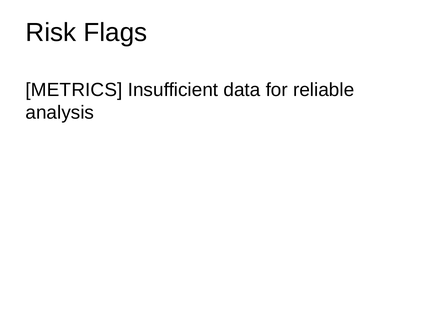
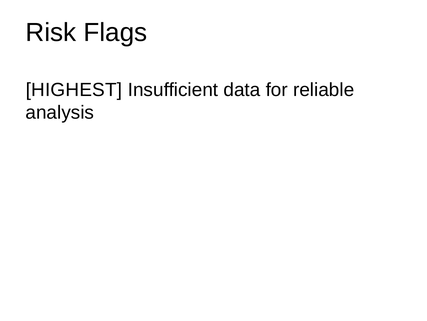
METRICS: METRICS -> HIGHEST (74, 90)
